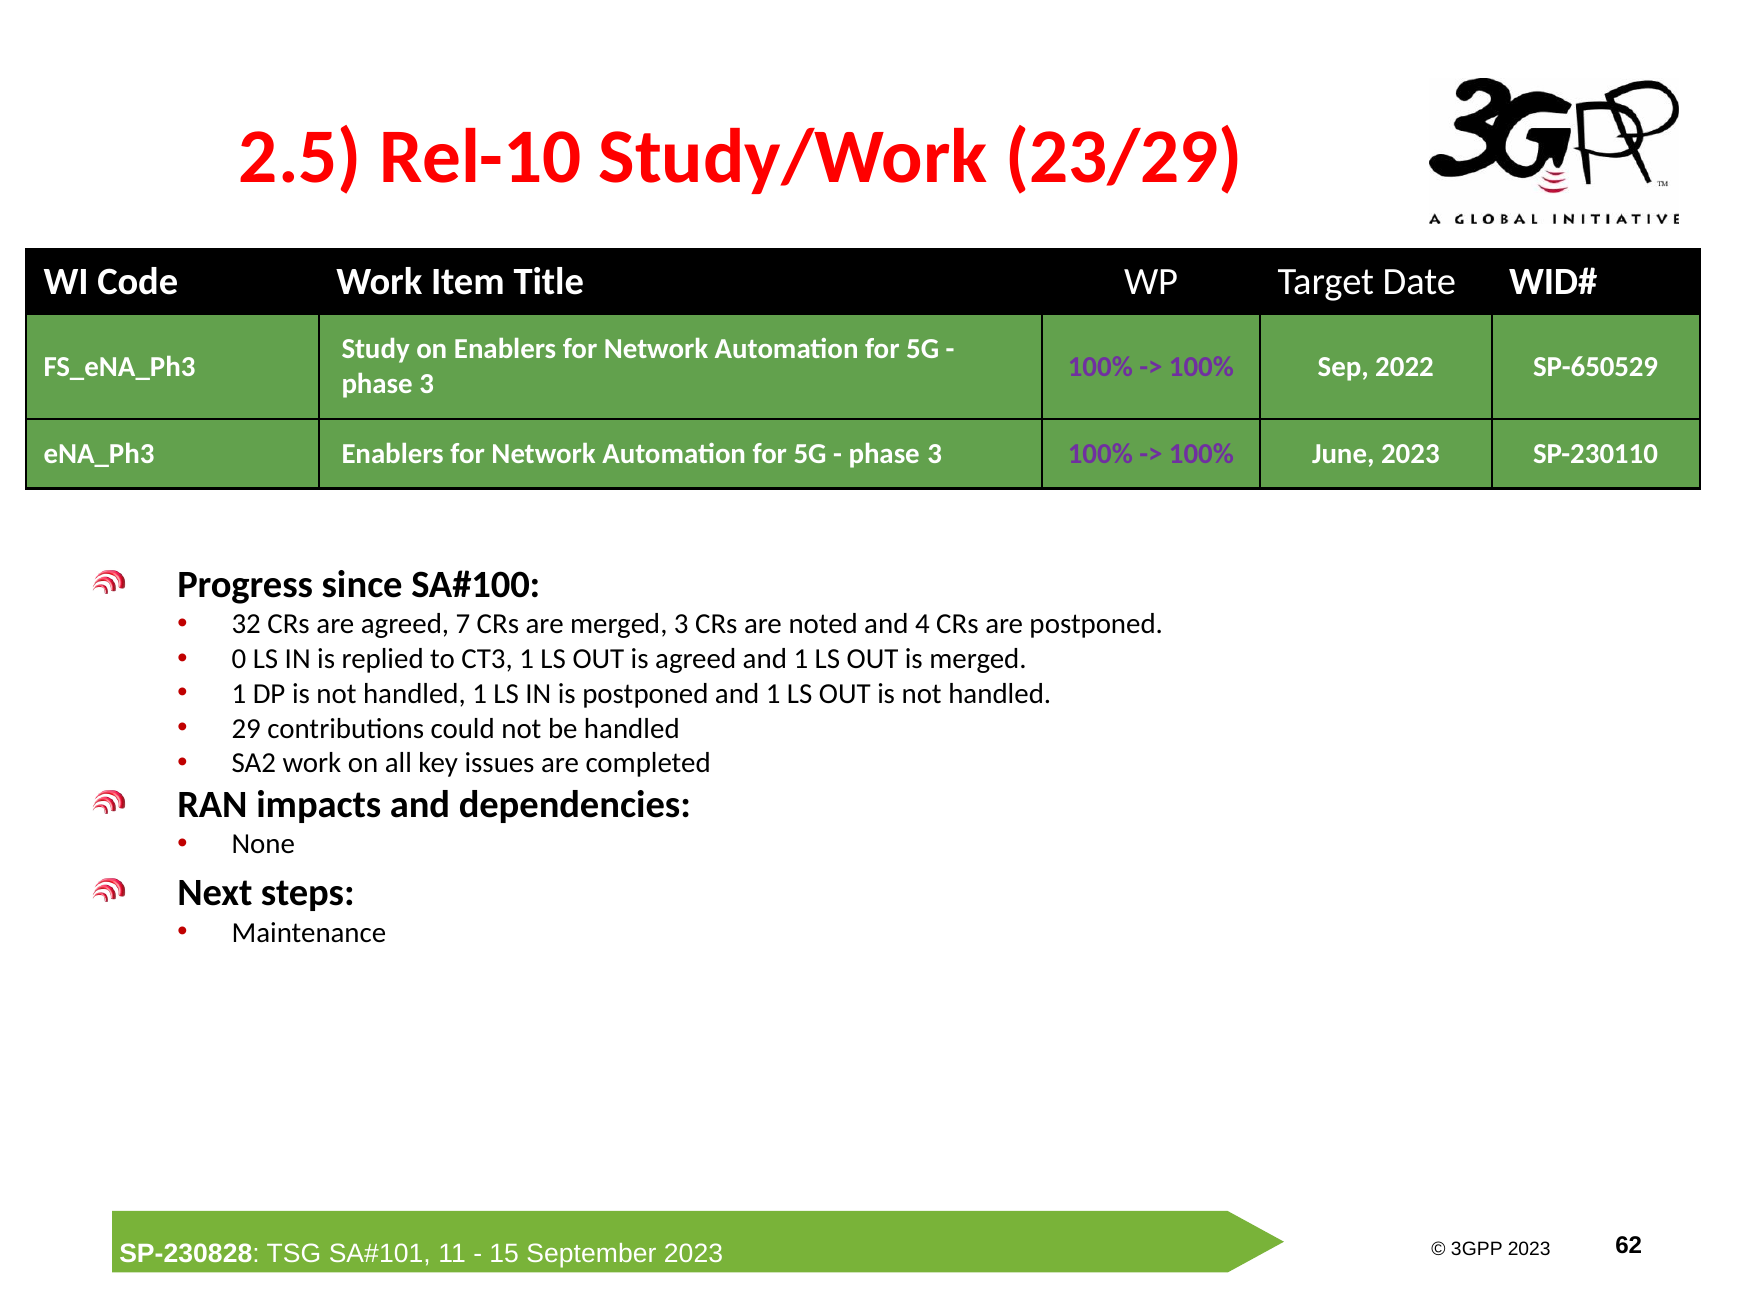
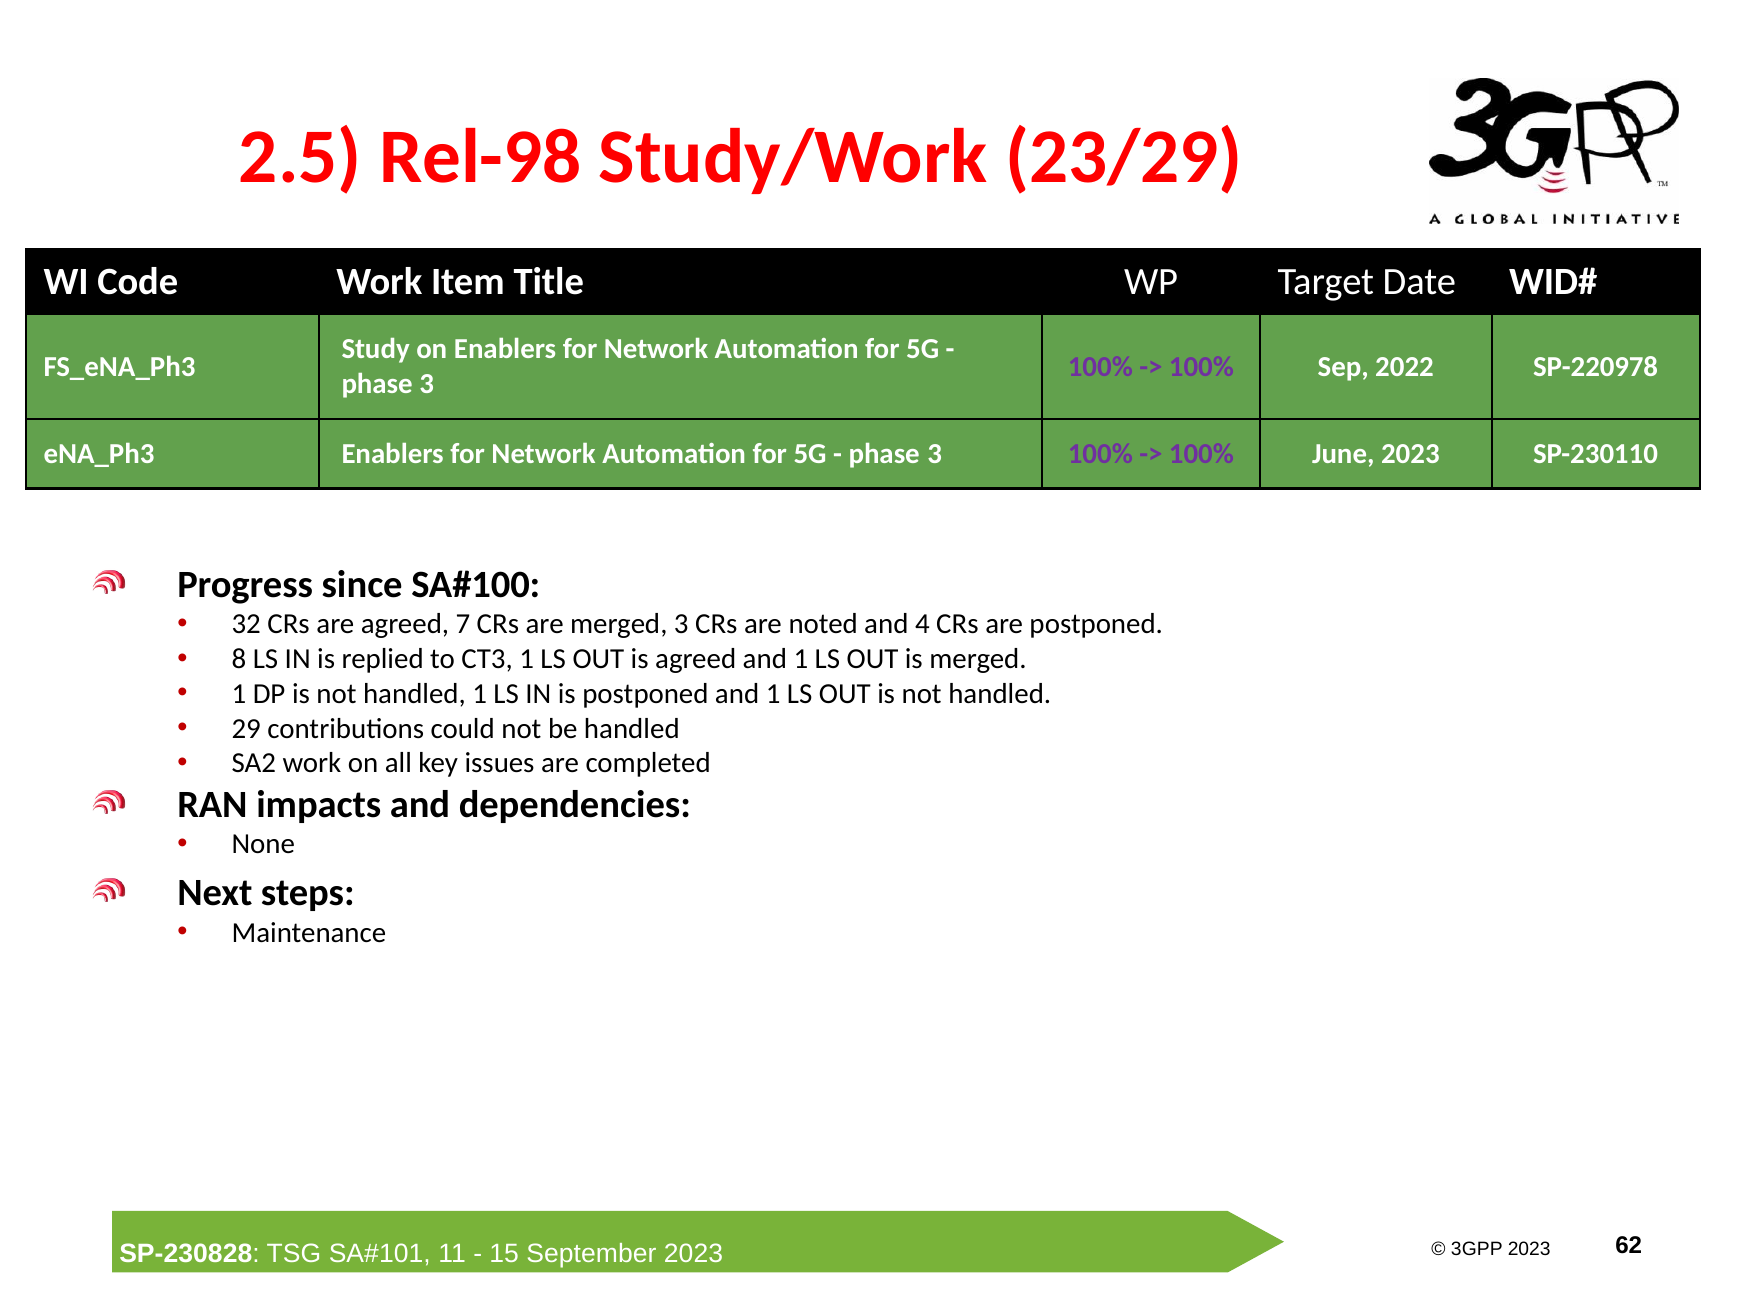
Rel-10: Rel-10 -> Rel-98 (480, 157)
SP-650529: SP-650529 -> SP-220978 (1596, 367)
0: 0 -> 8 (239, 659)
